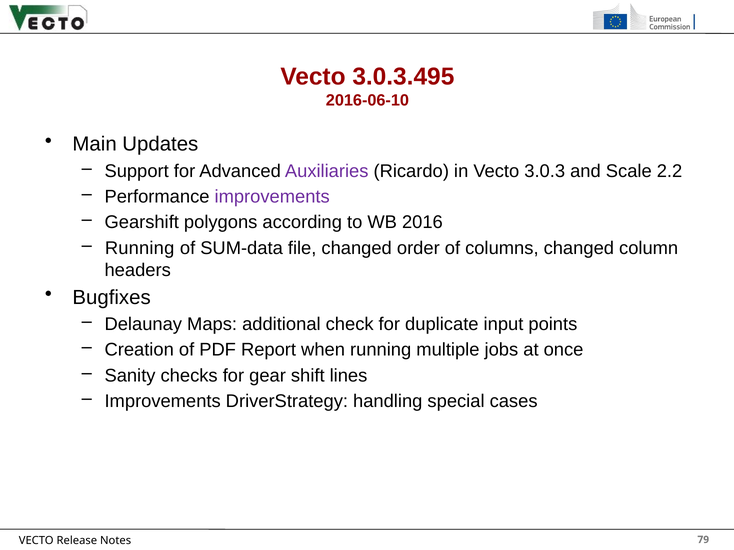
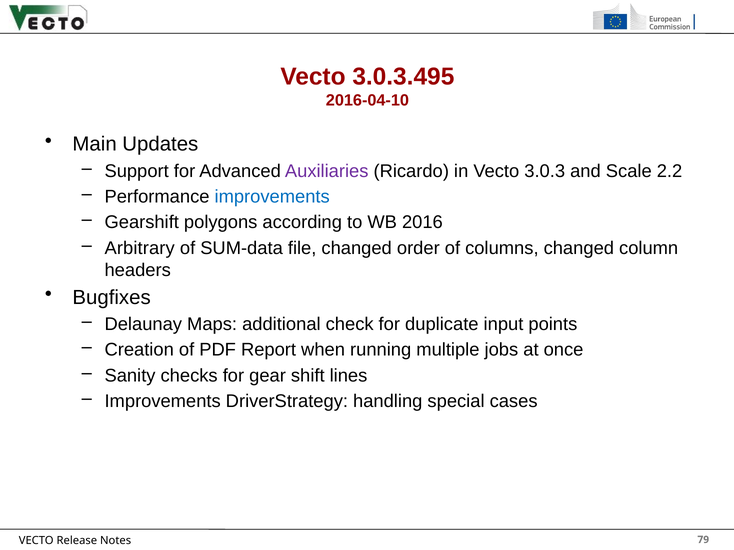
2016-06-10: 2016-06-10 -> 2016-04-10 (367, 100)
improvements colour: purple -> blue (272, 197)
Running: Running -> Arbitrary (140, 248)
